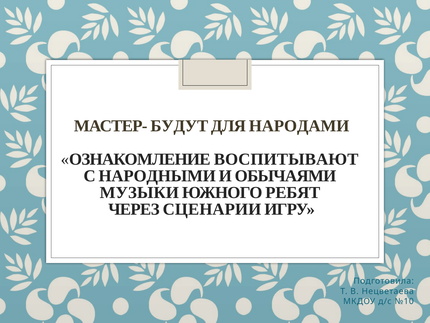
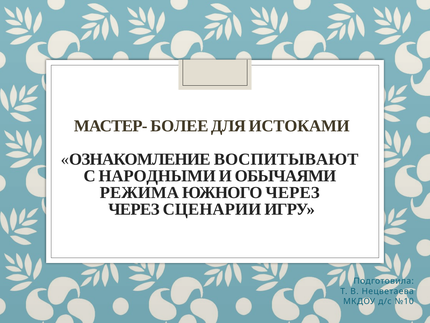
БУДУТ: БУДУТ -> БОЛЕЕ (179, 126)
НАРОДАМИ: НАРОДАМИ -> ИСТОКАМИ (299, 126)
МУЗЫКИ: МУЗЫКИ -> РЕЖИМА (139, 192)
ЮЖНОГО РЕБЯТ: РЕБЯТ -> ЧЕРЕЗ (293, 192)
